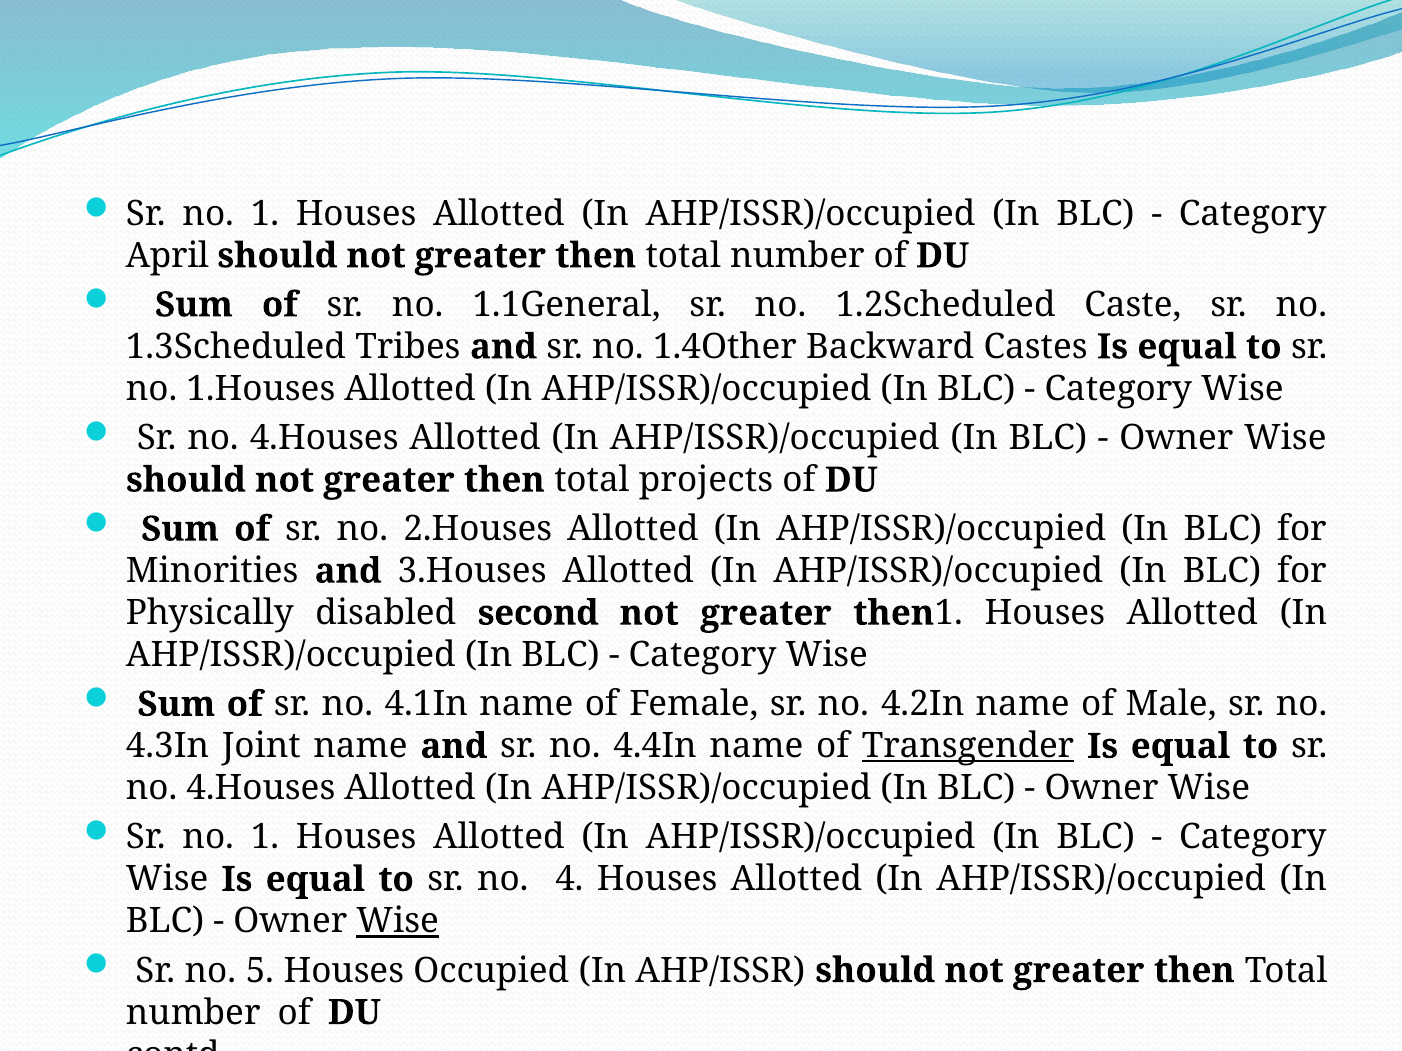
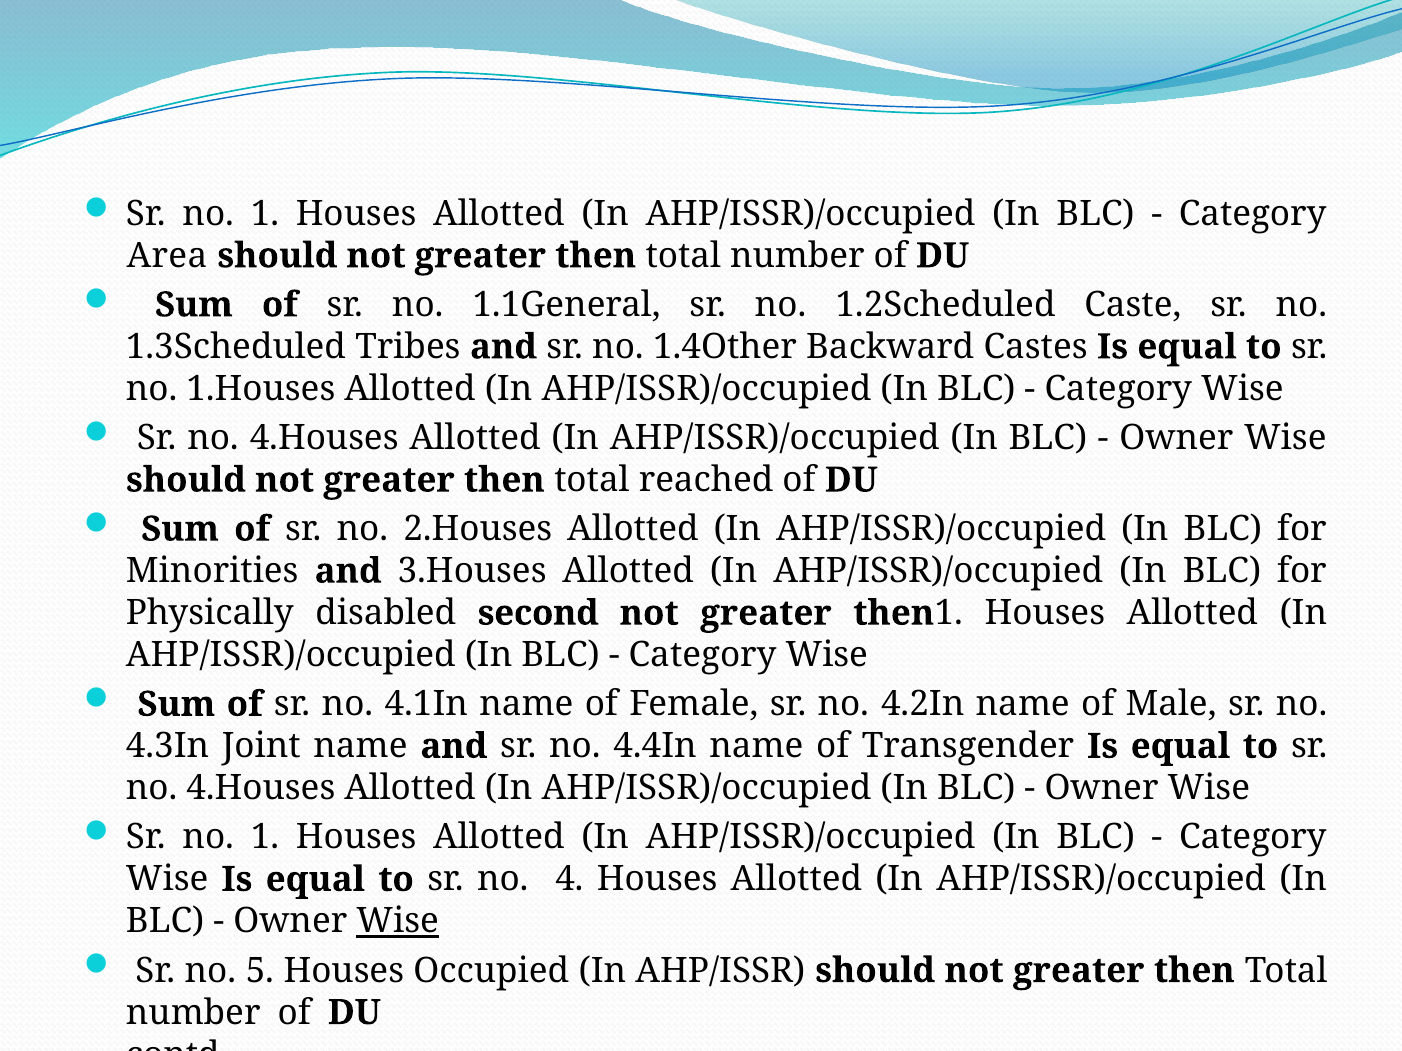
April: April -> Area (167, 256)
projects: projects -> reached (706, 480)
Transgender underline: present -> none (968, 747)
